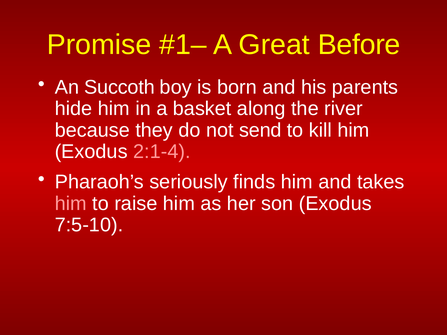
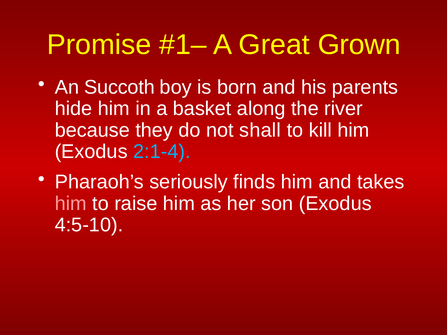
Before: Before -> Grown (359, 45)
send: send -> shall (260, 130)
2:1-4 colour: pink -> light blue (162, 152)
7:5-10: 7:5-10 -> 4:5-10 (89, 225)
